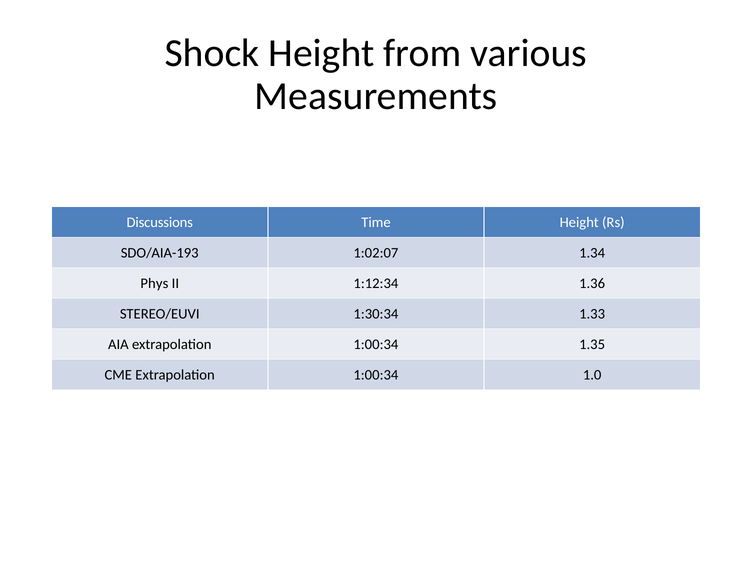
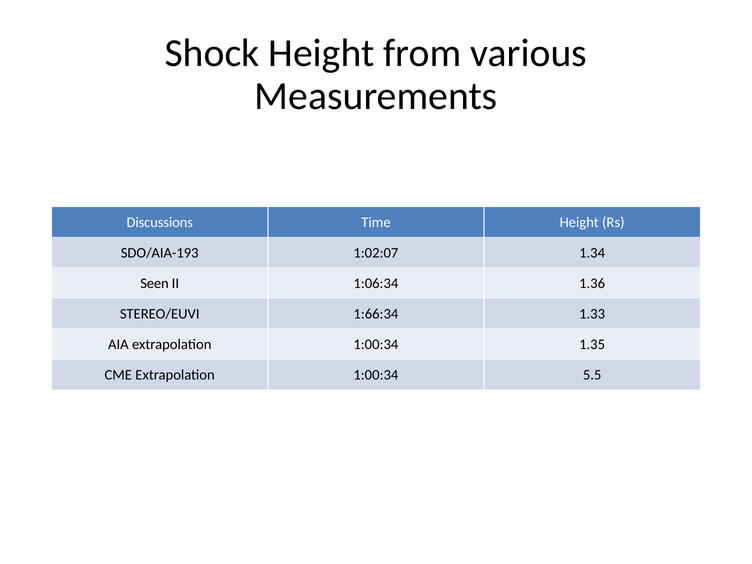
Phys: Phys -> Seen (155, 283)
1:12:34: 1:12:34 -> 1:06:34 (376, 284)
1:30:34: 1:30:34 -> 1:66:34 (376, 314)
1.0: 1.0 -> 5.5 (592, 375)
